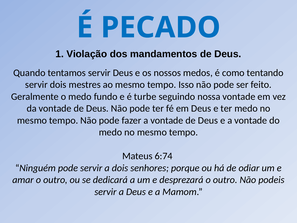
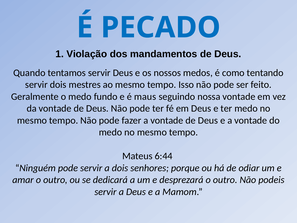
turbe: turbe -> maus (145, 96)
6:74: 6:74 -> 6:44 (164, 156)
